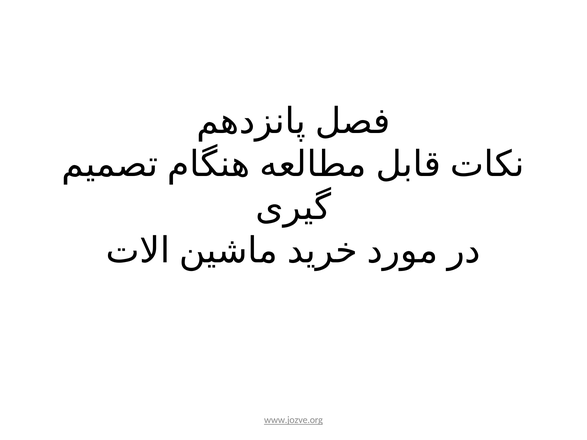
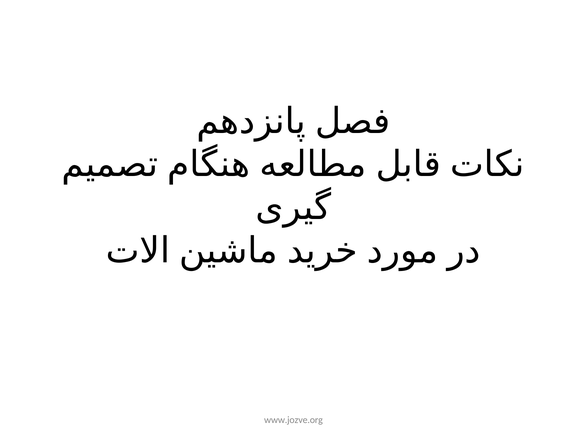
www.jozve.org underline: present -> none (293, 420)
